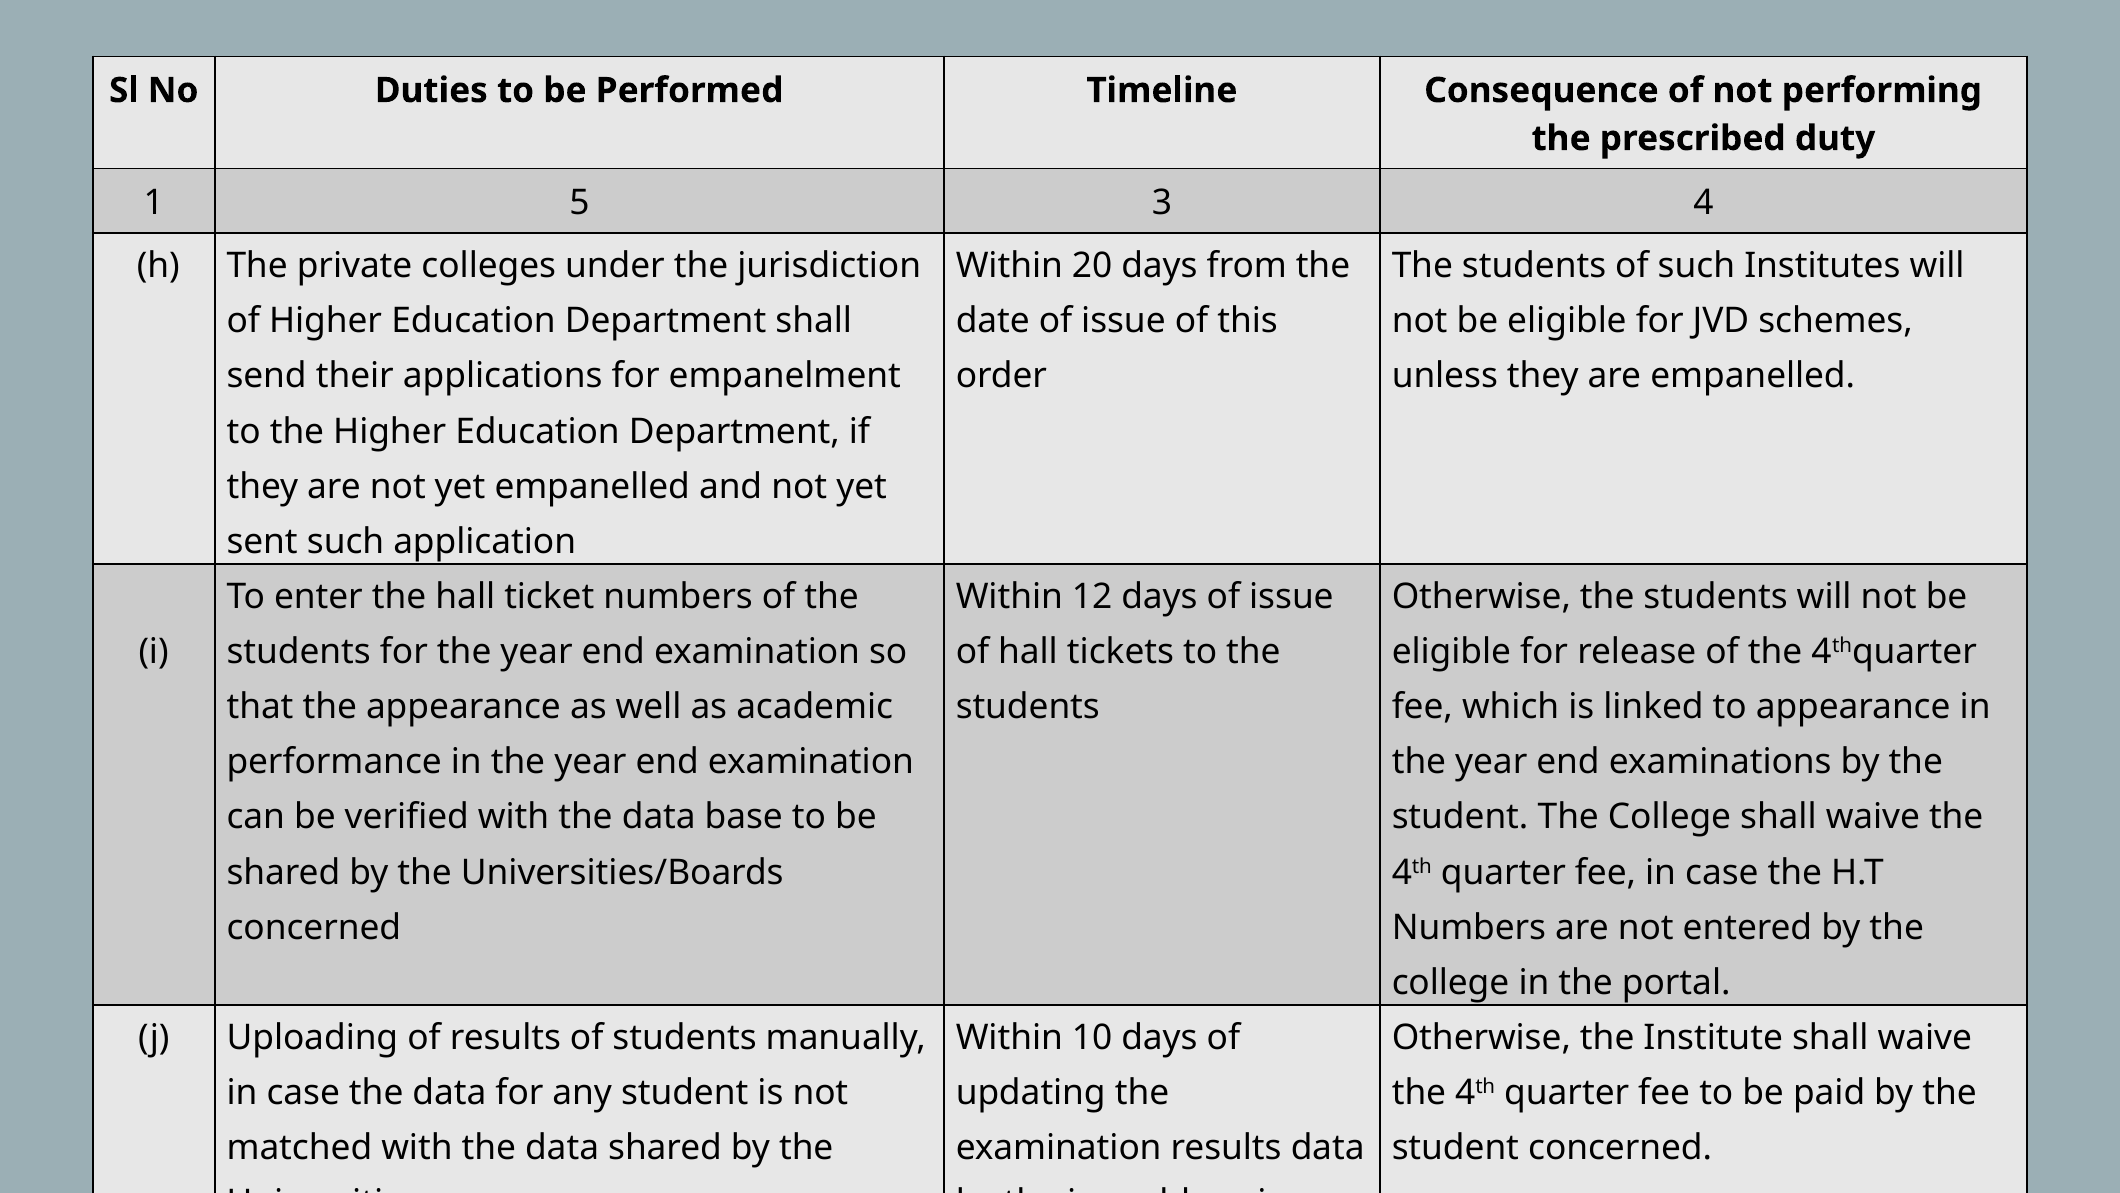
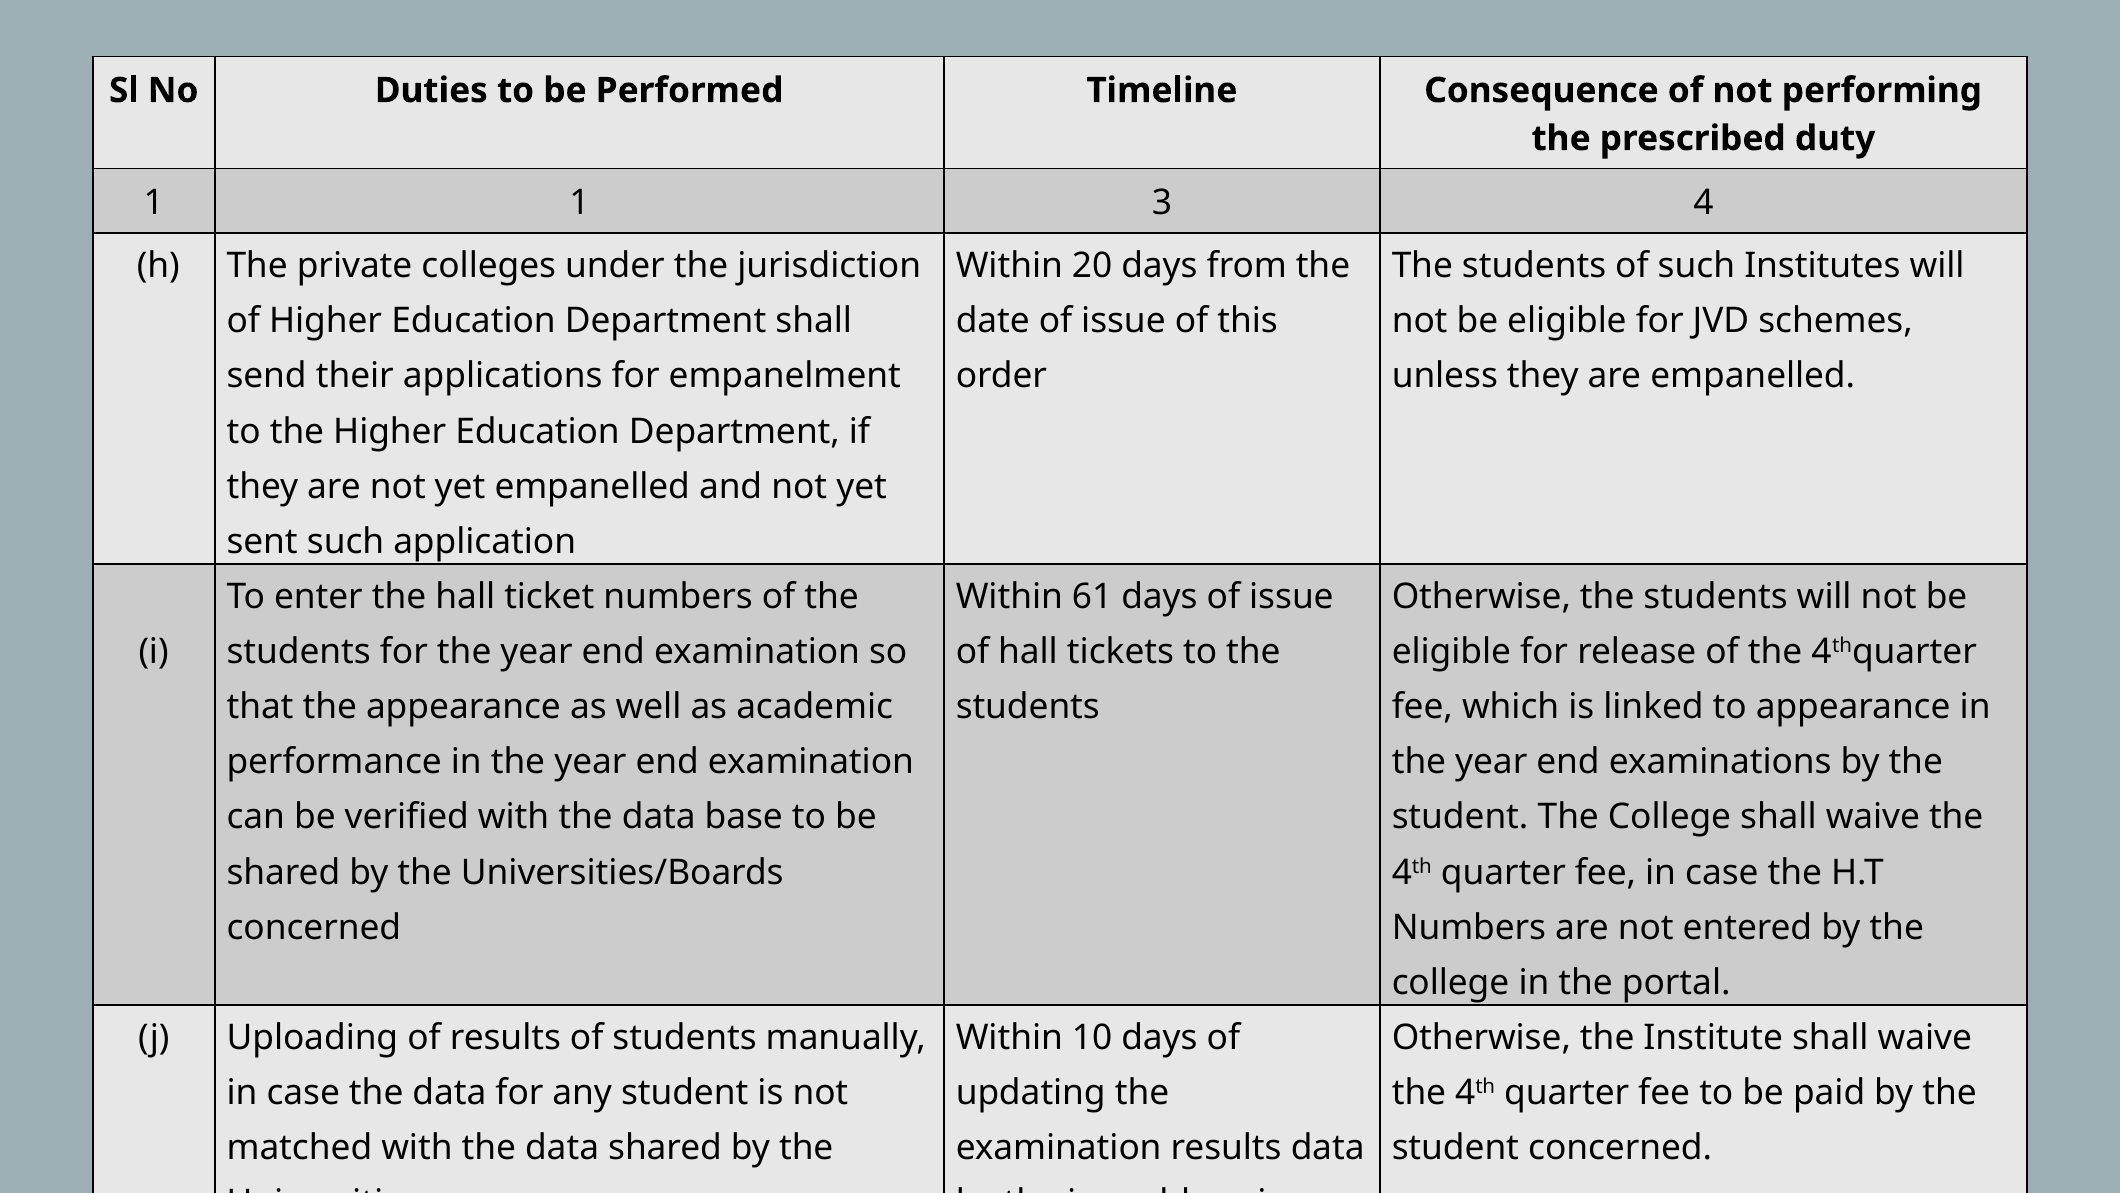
1 5: 5 -> 1 (579, 202)
12: 12 -> 61 (1092, 597)
